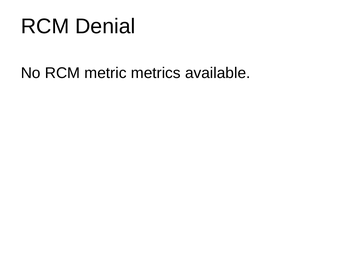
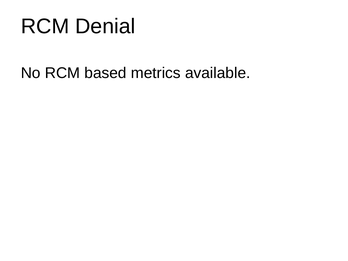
metric: metric -> based (105, 73)
